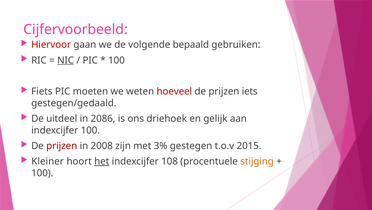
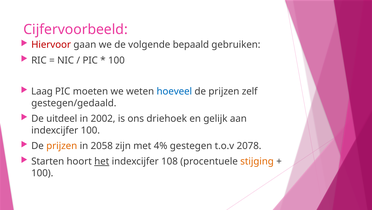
NIC underline: present -> none (66, 60)
Fiets: Fiets -> Laag (42, 91)
hoeveel colour: red -> blue (174, 91)
iets: iets -> zelf (250, 91)
2086: 2086 -> 2002 (103, 118)
prijzen colour: red -> orange (62, 145)
2008: 2008 -> 2058 (102, 145)
3%: 3% -> 4% (161, 145)
2015: 2015 -> 2078 (249, 145)
Kleiner: Kleiner -> Starten (48, 161)
